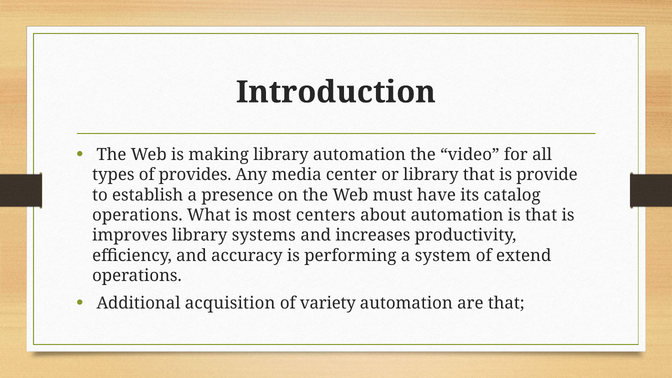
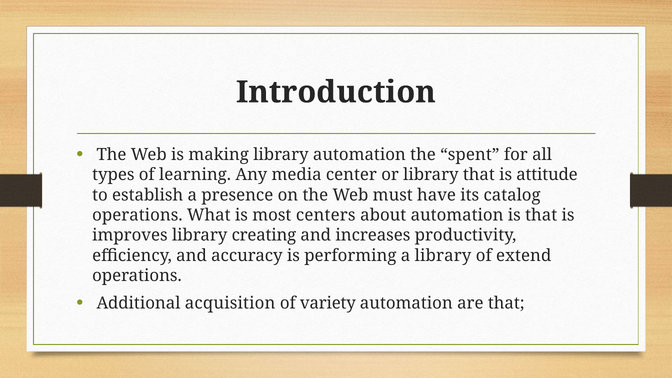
video: video -> spent (470, 155)
provides: provides -> learning (195, 175)
provide: provide -> attitude (547, 175)
systems: systems -> creating (264, 235)
a system: system -> library (443, 256)
